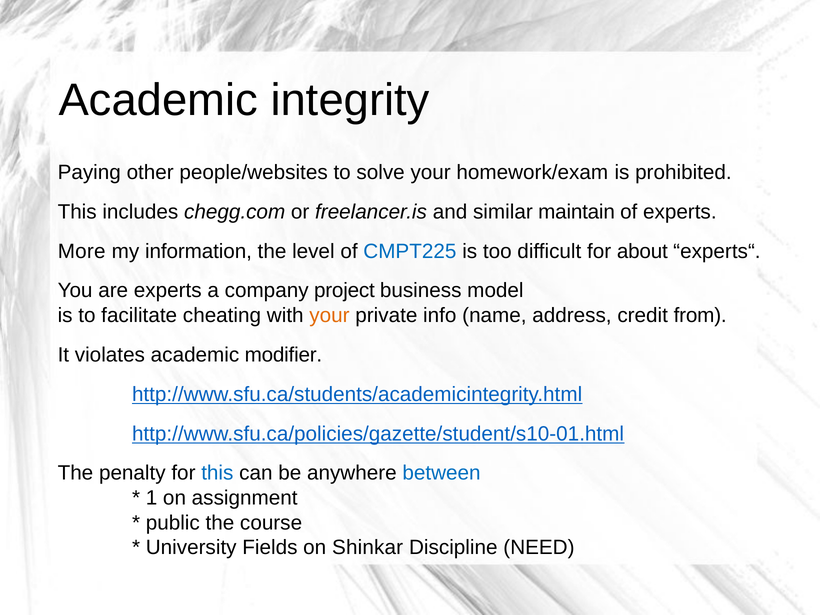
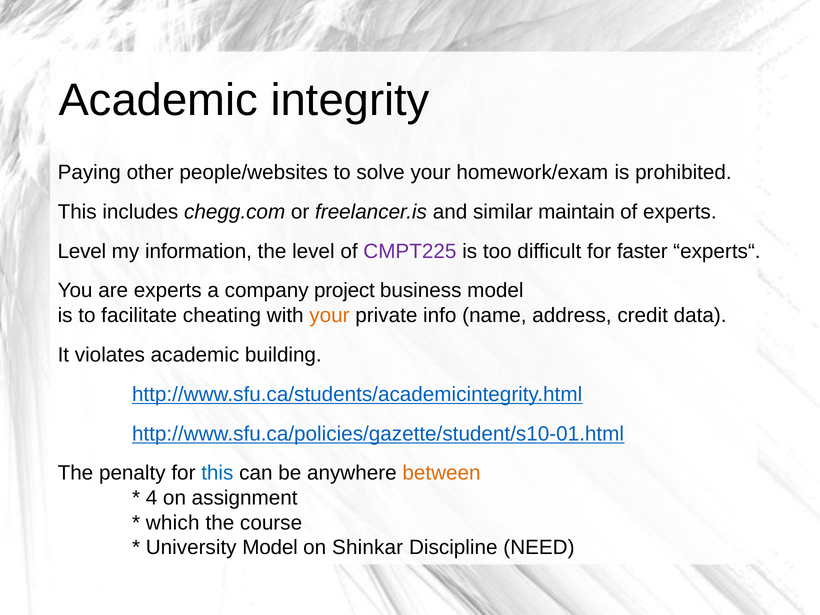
More: More -> Level (82, 251)
CMPT225 colour: blue -> purple (410, 251)
about: about -> faster (642, 251)
from: from -> data (700, 315)
modifier: modifier -> building (283, 355)
between colour: blue -> orange (441, 473)
1: 1 -> 4 (152, 498)
public: public -> which (173, 523)
University Fields: Fields -> Model (270, 548)
